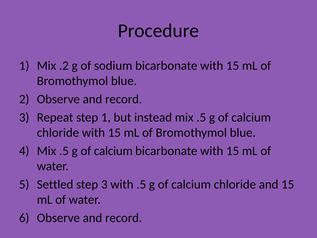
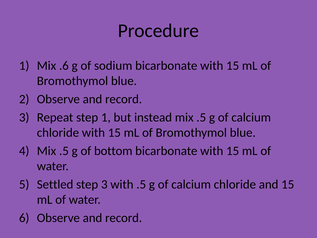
.2: .2 -> .6 (64, 66)
calcium: calcium -> bottom (113, 151)
